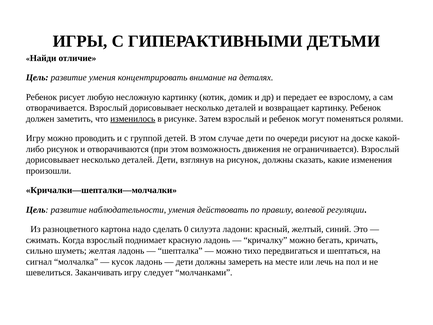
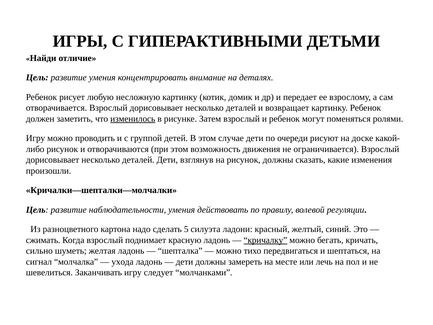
0: 0 -> 5 (186, 229)
кричалку underline: none -> present (265, 240)
кусок: кусок -> ухода (123, 262)
